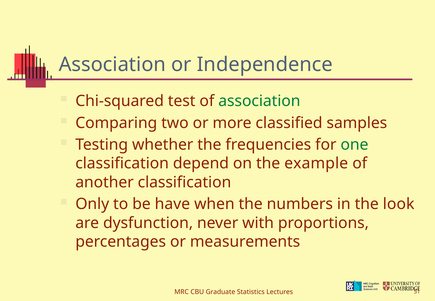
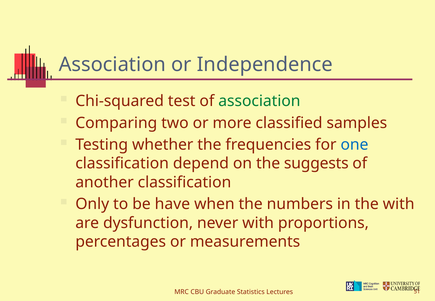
one colour: green -> blue (354, 145)
example: example -> suggests (316, 164)
the look: look -> with (399, 204)
